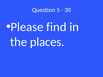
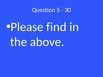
places: places -> above (47, 42)
